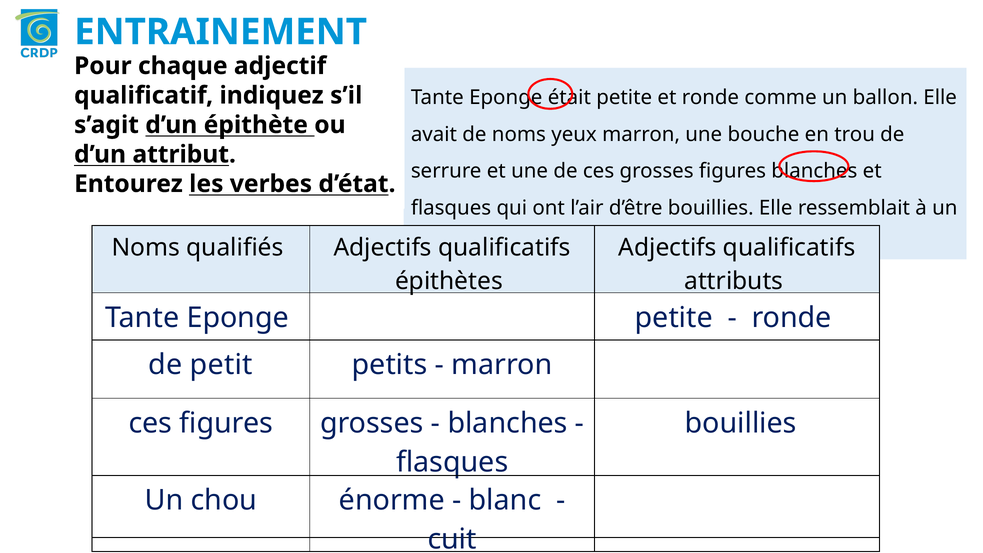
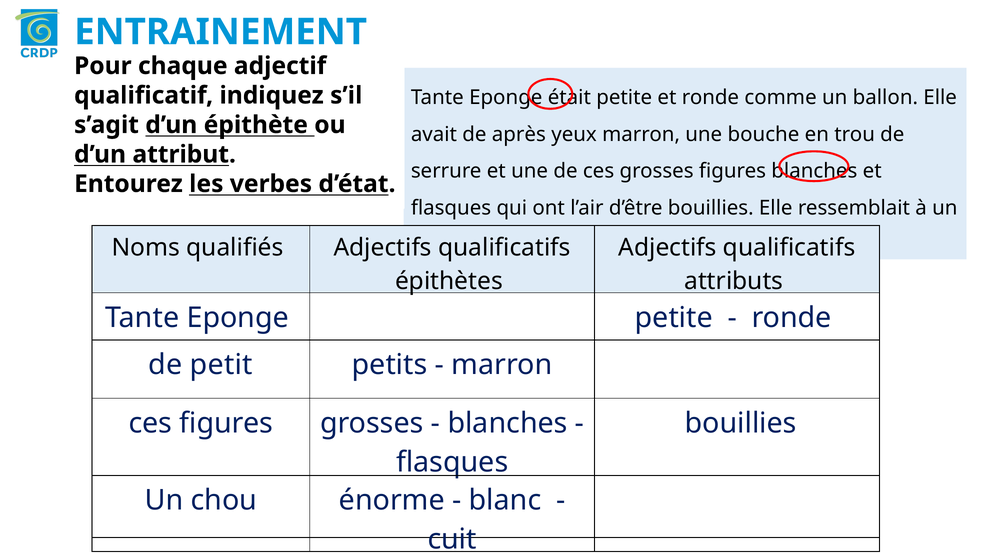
de noms: noms -> après (519, 134)
